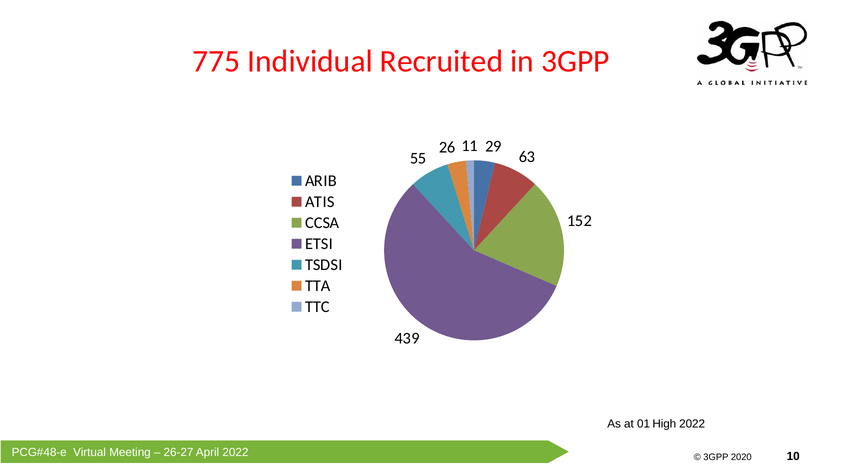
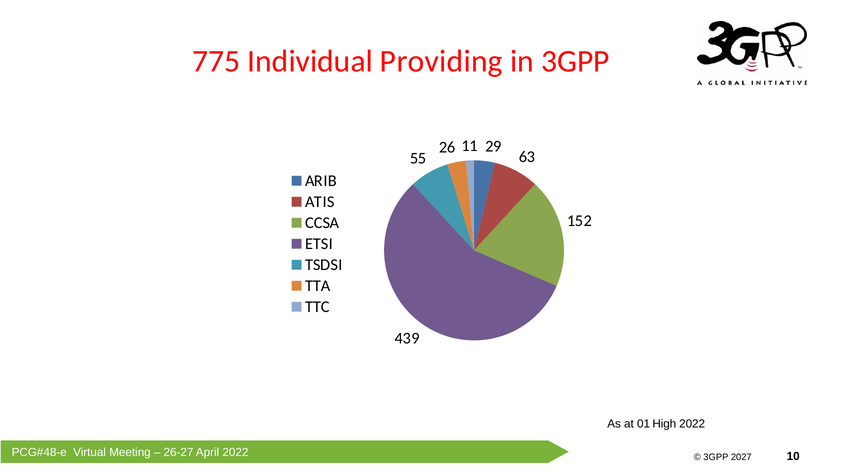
Recruited: Recruited -> Providing (441, 61)
2020: 2020 -> 2027 (741, 457)
